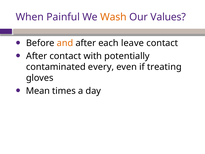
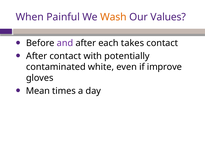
and colour: orange -> purple (65, 43)
leave: leave -> takes (133, 43)
every: every -> white (101, 67)
treating: treating -> improve (164, 67)
